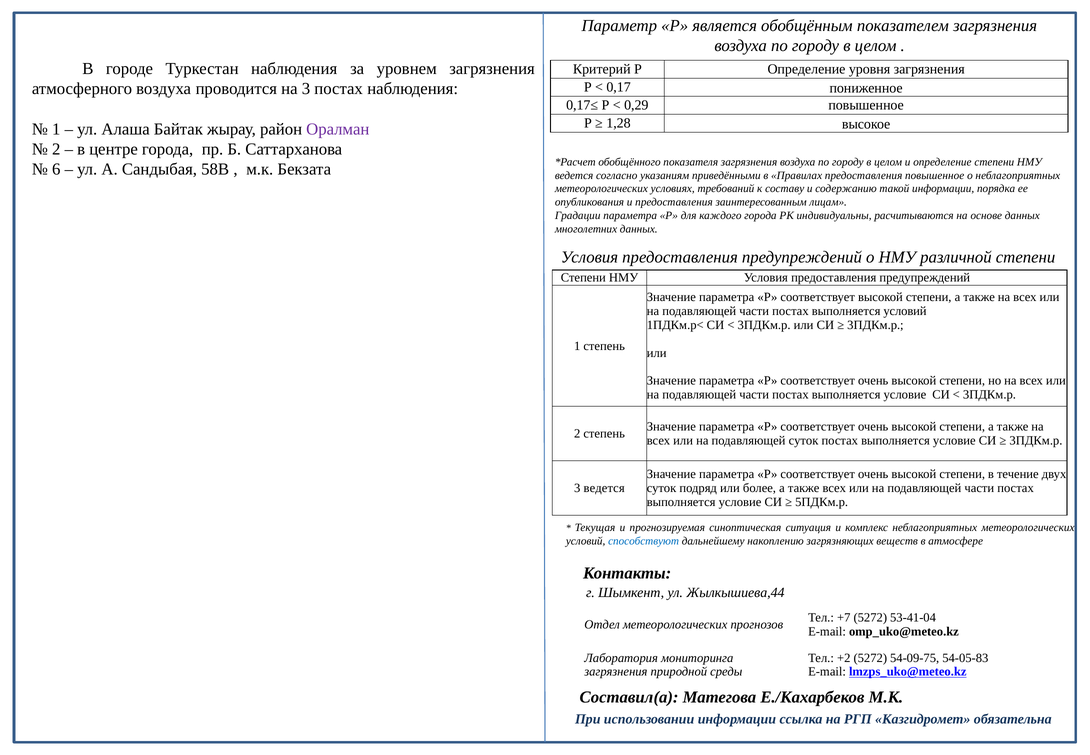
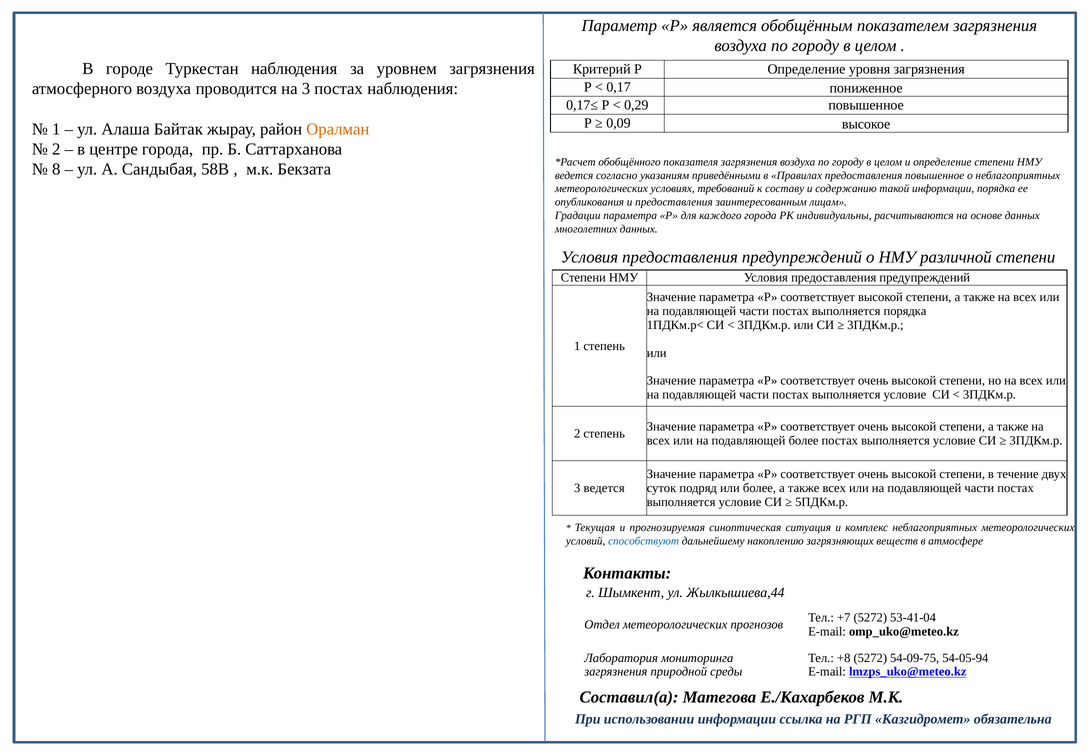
1,28: 1,28 -> 0,09 (618, 123)
Оралман colour: purple -> orange (338, 129)
6: 6 -> 8 (56, 169)
выполняется условий: условий -> порядка (905, 311)
подавляющей суток: суток -> более (804, 440)
+2: +2 -> +8 (844, 658)
54-05-83: 54-05-83 -> 54-05-94 (965, 658)
